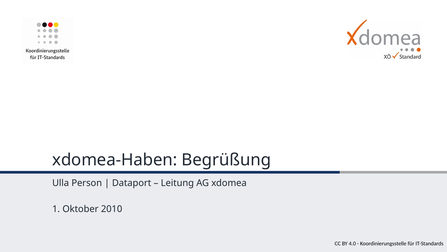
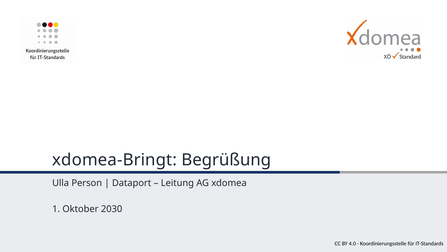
xdomea-Haben: xdomea-Haben -> xdomea-Bringt (115, 160)
2010: 2010 -> 2030 (112, 209)
